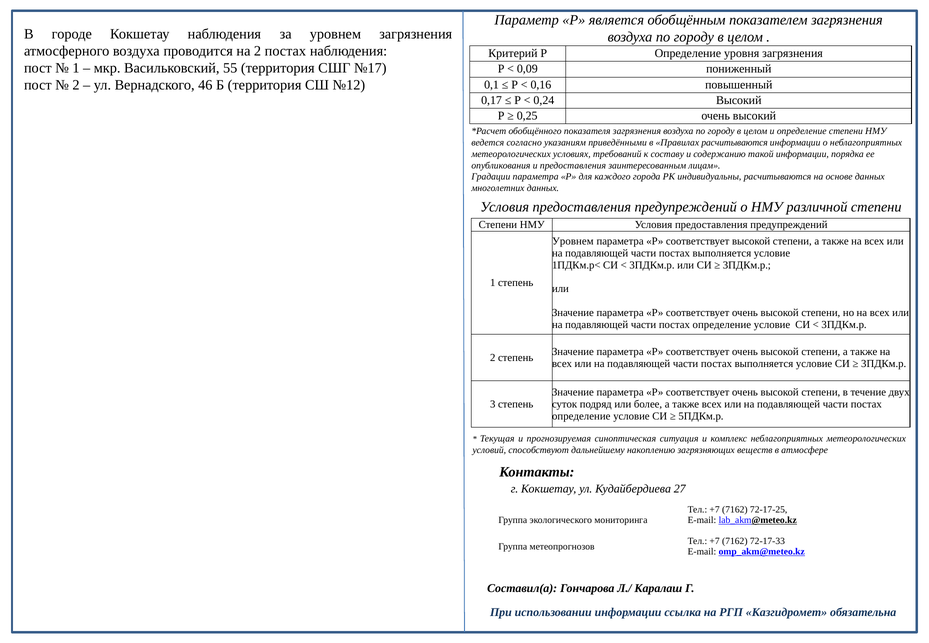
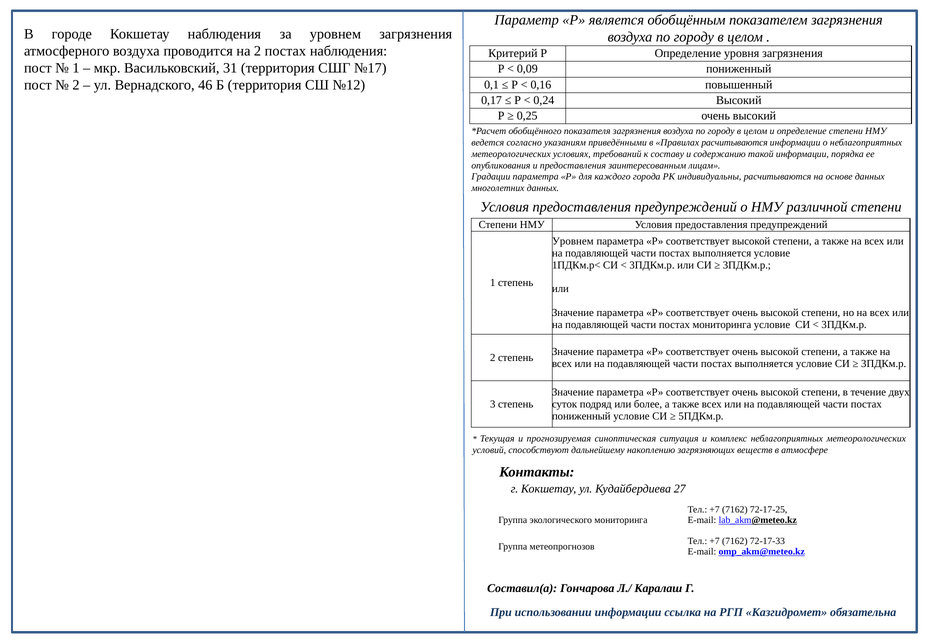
55: 55 -> 31 (230, 68)
определение: определение -> мониторинга (722, 325)
определение: определение -> пониженный (581, 416)
